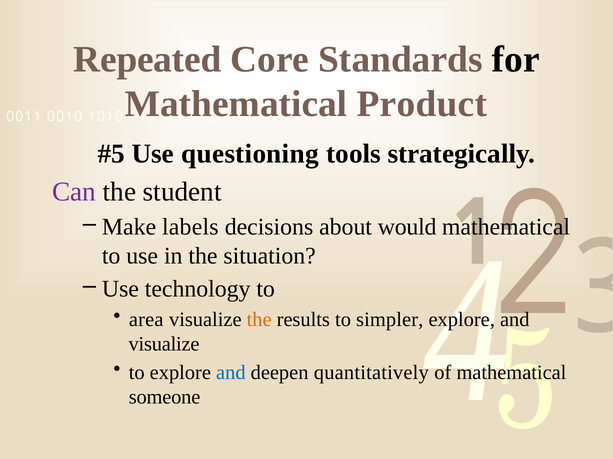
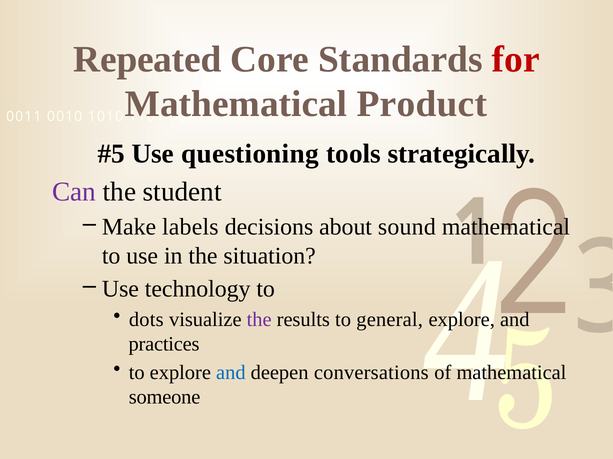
for colour: black -> red (516, 59)
would: would -> sound (407, 228)
area: area -> dots (146, 320)
the colour: orange -> purple (259, 320)
simpler: simpler -> general (390, 320)
visualize: visualize -> practices (164, 344)
quantitatively: quantitatively -> conversations (371, 373)
